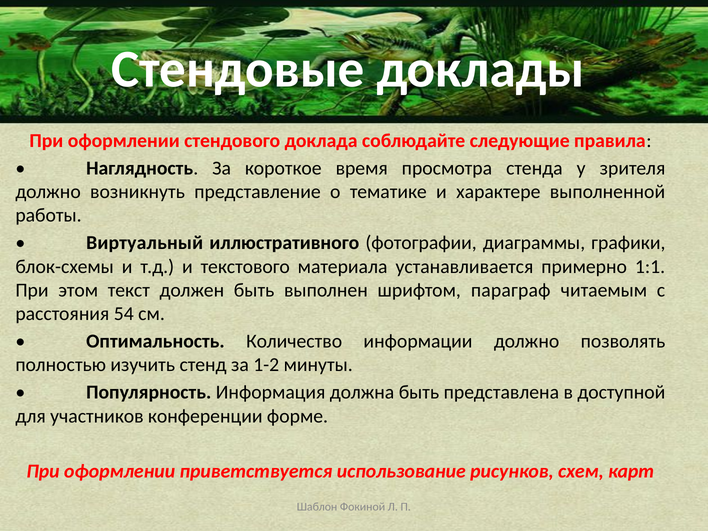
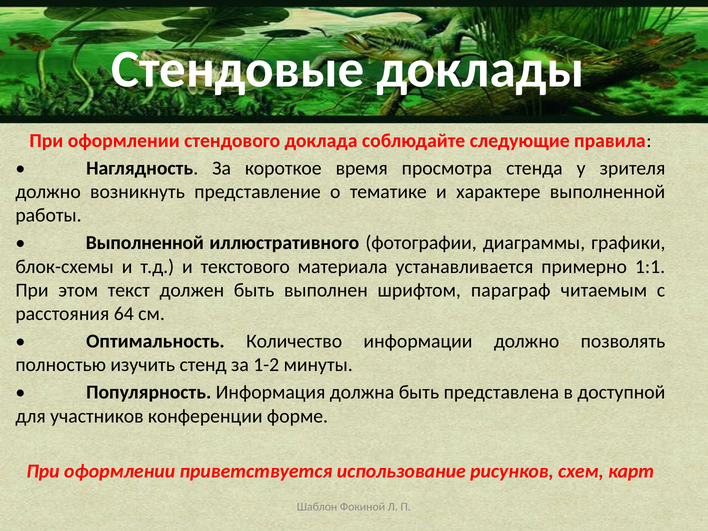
Виртуальный: Виртуальный -> Выполненной (145, 243)
54: 54 -> 64 (124, 314)
